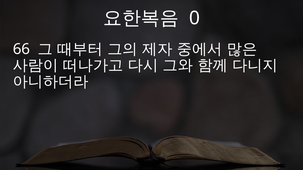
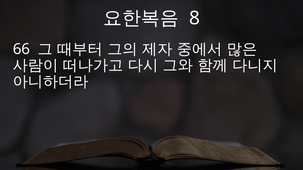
0: 0 -> 8 (194, 18)
